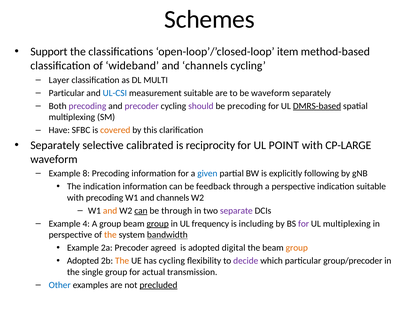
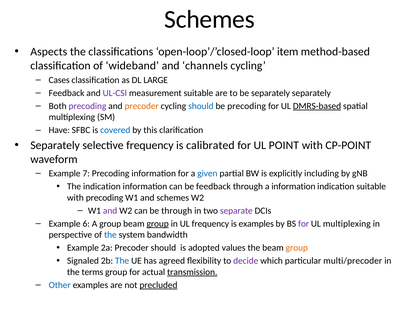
Support: Support -> Aspects (49, 52)
Layer: Layer -> Cases (59, 80)
MULTI: MULTI -> LARGE (156, 80)
Particular: Particular -> Feedback (67, 93)
UL-CSI colour: blue -> purple (115, 93)
be waveform: waveform -> separately (271, 93)
precoder colour: purple -> orange (142, 106)
should colour: purple -> blue (201, 106)
covered colour: orange -> blue (115, 130)
selective calibrated: calibrated -> frequency (150, 145)
reciprocity: reciprocity -> calibrated (210, 145)
CP-LARGE: CP-LARGE -> CP-POINT (348, 145)
8: 8 -> 7 (86, 174)
following: following -> including (322, 174)
a perspective: perspective -> information (293, 187)
W1 and channels: channels -> schemes (173, 198)
and colour: orange -> purple (110, 211)
can underline: present -> none (141, 211)
4: 4 -> 6 (86, 224)
is including: including -> examples (256, 224)
the colour: orange -> blue (110, 235)
bandwidth underline: present -> none (167, 235)
Precoder agreed: agreed -> should (163, 248)
digital: digital -> values (234, 248)
Adopted: Adopted -> Signaled (83, 261)
The colour: orange -> blue (122, 261)
has cycling: cycling -> agreed (172, 261)
group/precoder: group/precoder -> multi/precoder (353, 261)
single: single -> terms (92, 272)
transmission underline: none -> present (192, 272)
